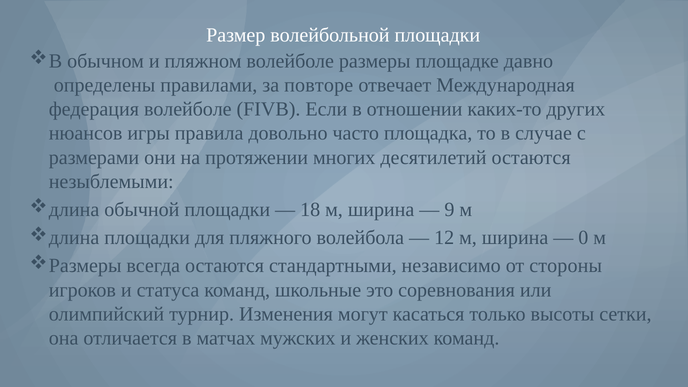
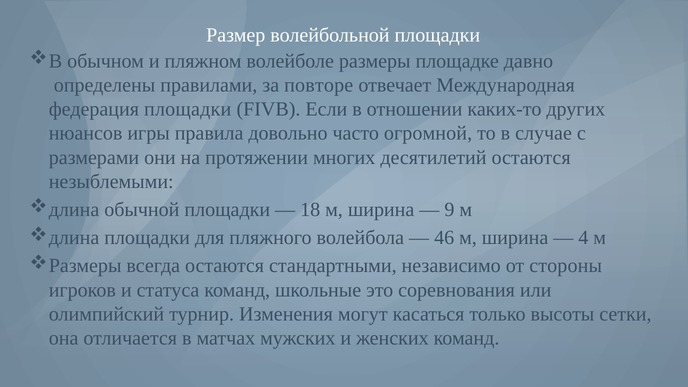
федерация волейболе: волейболе -> площадки (188, 109)
площадка: площадка -> огромной (428, 133)
12: 12 -> 46 (444, 238)
0: 0 -> 4 (583, 238)
